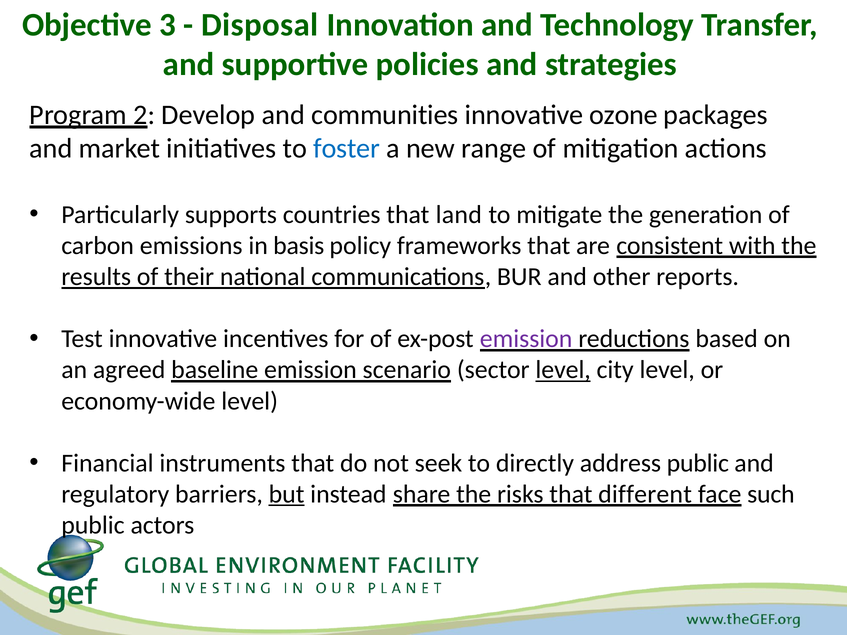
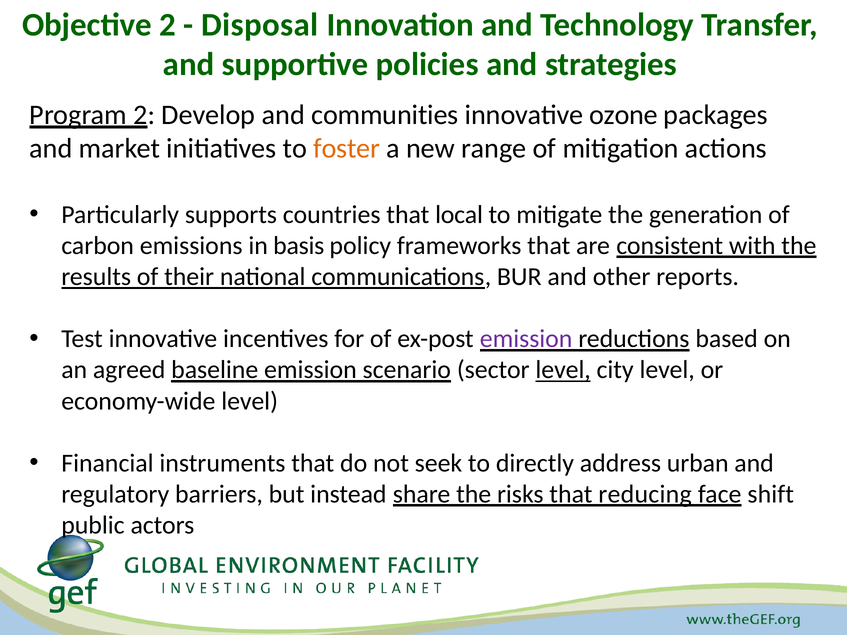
Objective 3: 3 -> 2 (167, 25)
foster colour: blue -> orange (347, 149)
land: land -> local (459, 215)
address public: public -> urban (698, 463)
but underline: present -> none (287, 494)
different: different -> reducing (645, 494)
such: such -> shift (771, 494)
